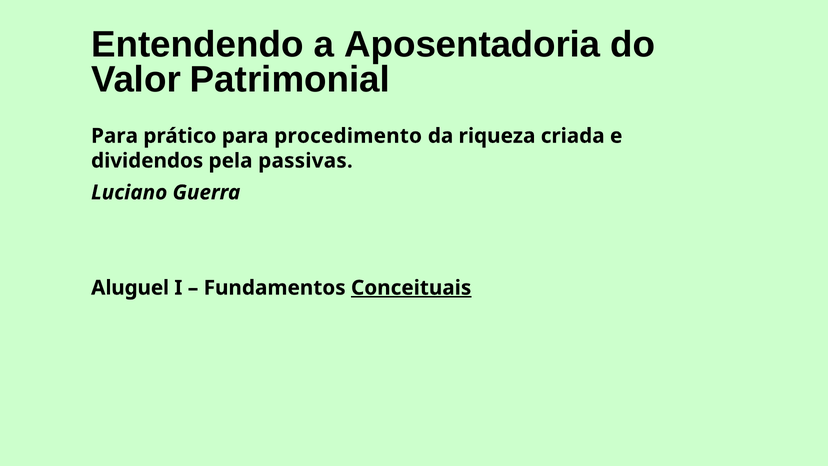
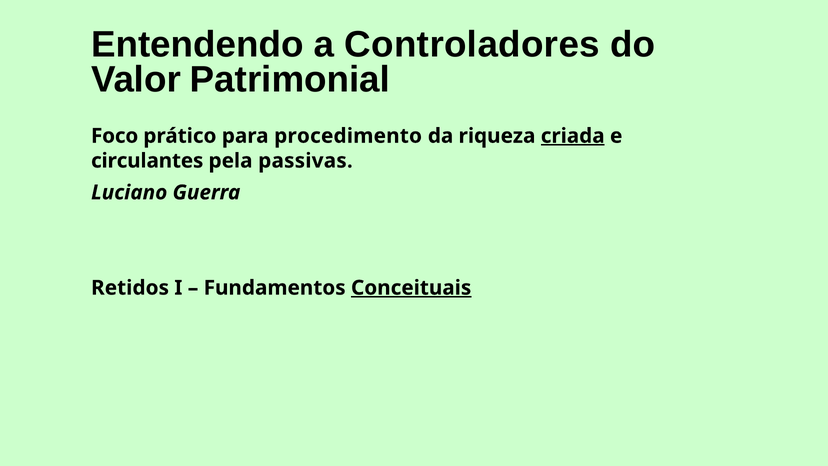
Aposentadoria: Aposentadoria -> Controladores (472, 44)
Para: Para -> Foco (115, 136)
criada underline: none -> present (573, 136)
dividendos: dividendos -> circulantes (147, 161)
Aluguel: Aluguel -> Retidos (130, 288)
